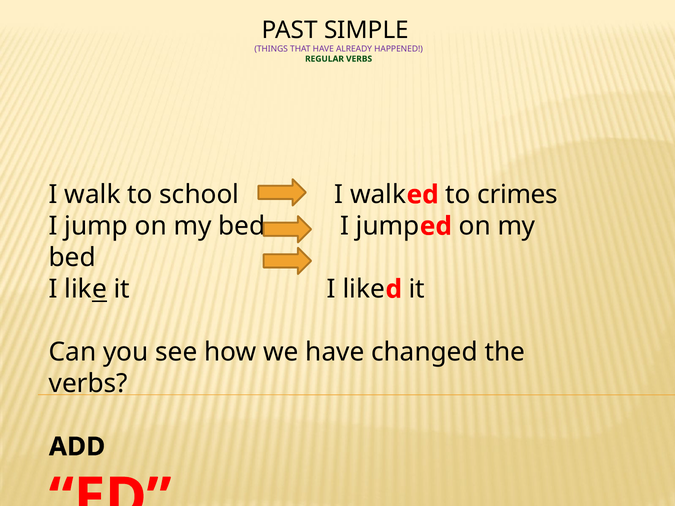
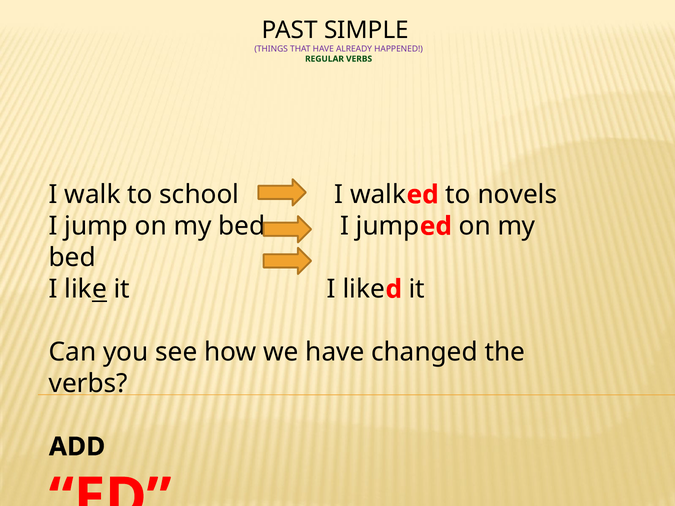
crimes: crimes -> novels (517, 195)
